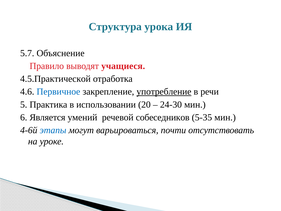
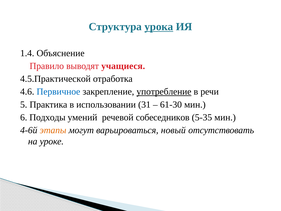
урока underline: none -> present (159, 27)
5.7: 5.7 -> 1.4 (27, 53)
20: 20 -> 31 (144, 104)
24-30: 24-30 -> 61-30 (171, 104)
Является: Является -> Подходы (47, 117)
этапы colour: blue -> orange (53, 130)
почти: почти -> новый (173, 130)
